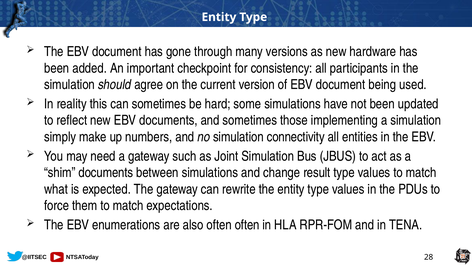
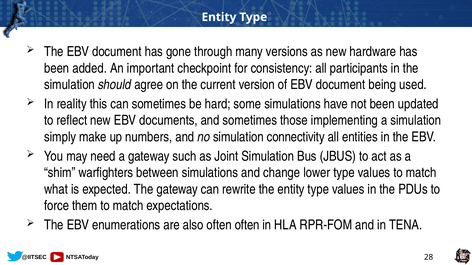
shim documents: documents -> warfighters (106, 173)
result: result -> lower (317, 173)
